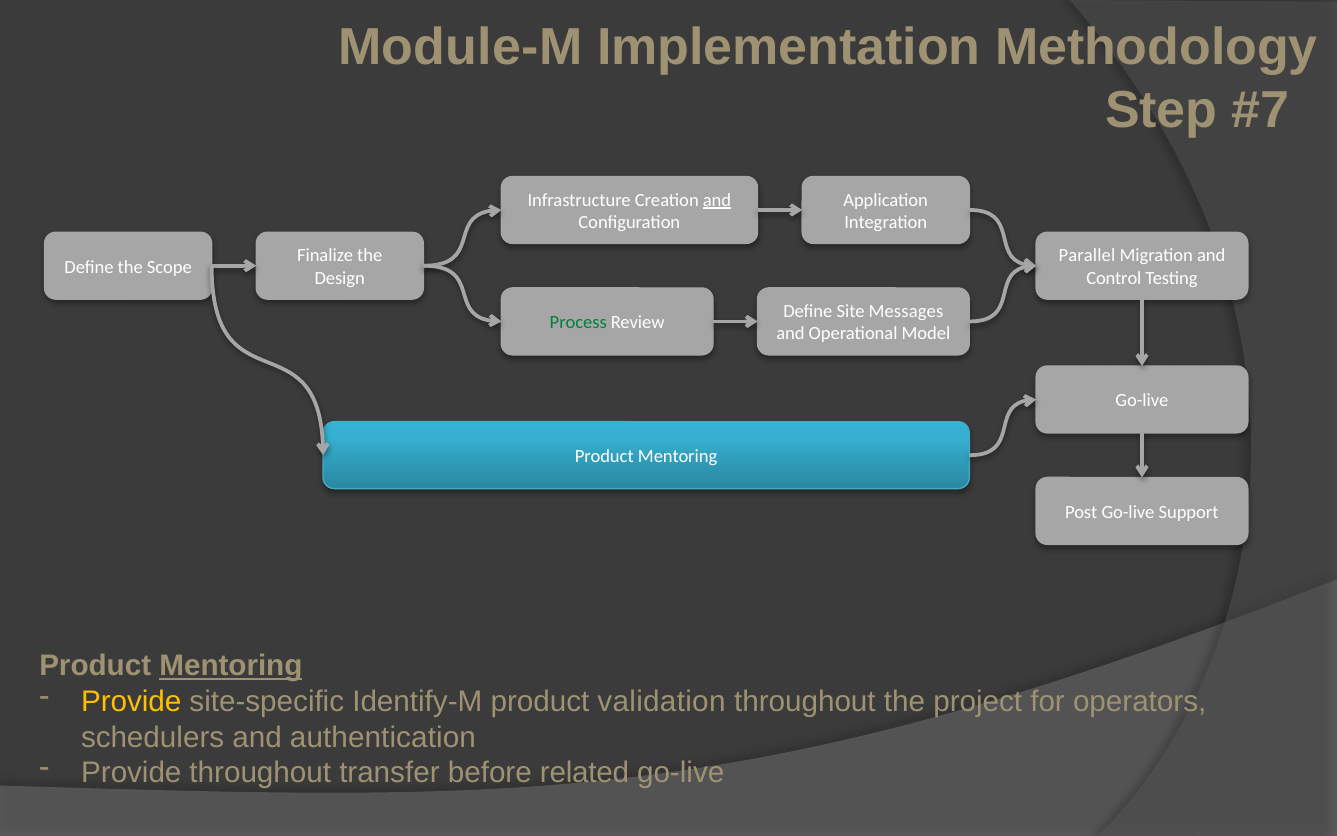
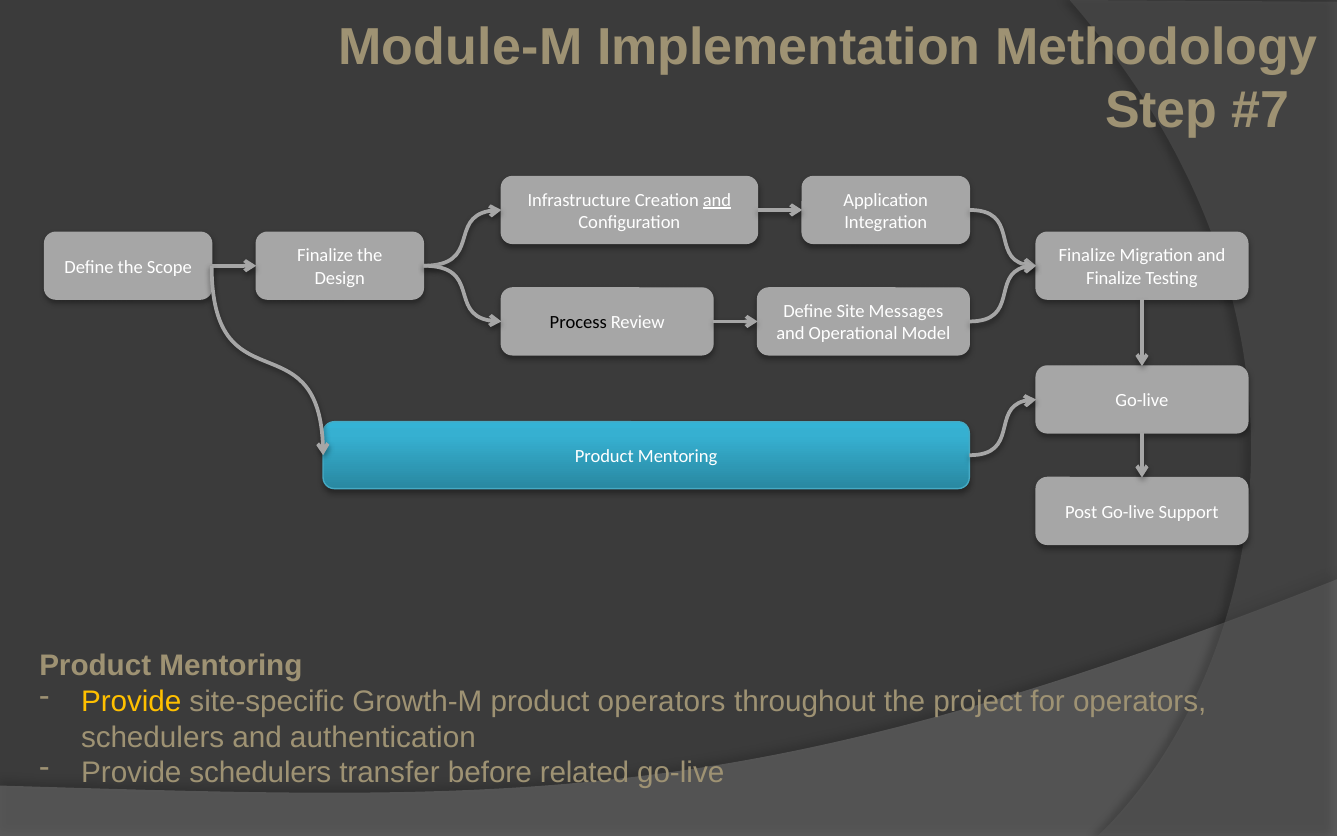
Parallel: Parallel -> Finalize (1087, 256)
Control: Control -> Finalize (1114, 278)
Process colour: green -> black (578, 322)
Mentoring underline: present -> none (231, 666)
Identify-M: Identify-M -> Growth-M (417, 701)
product validation: validation -> operators (661, 701)
Provide throughout: throughout -> schedulers (260, 773)
